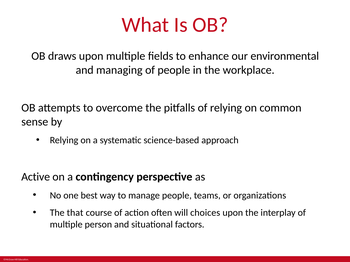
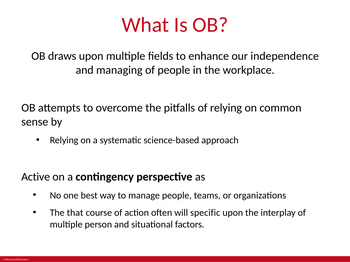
environmental: environmental -> independence (285, 56)
choices: choices -> specific (205, 213)
